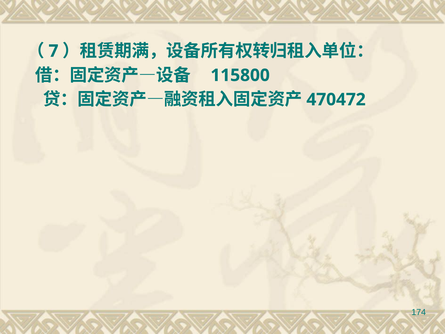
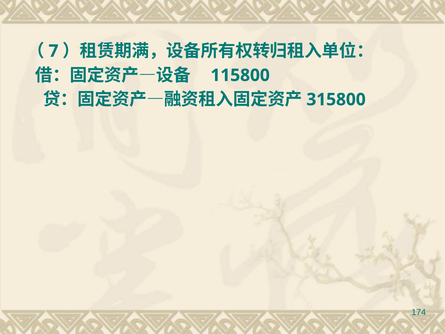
470472: 470472 -> 315800 (336, 99)
